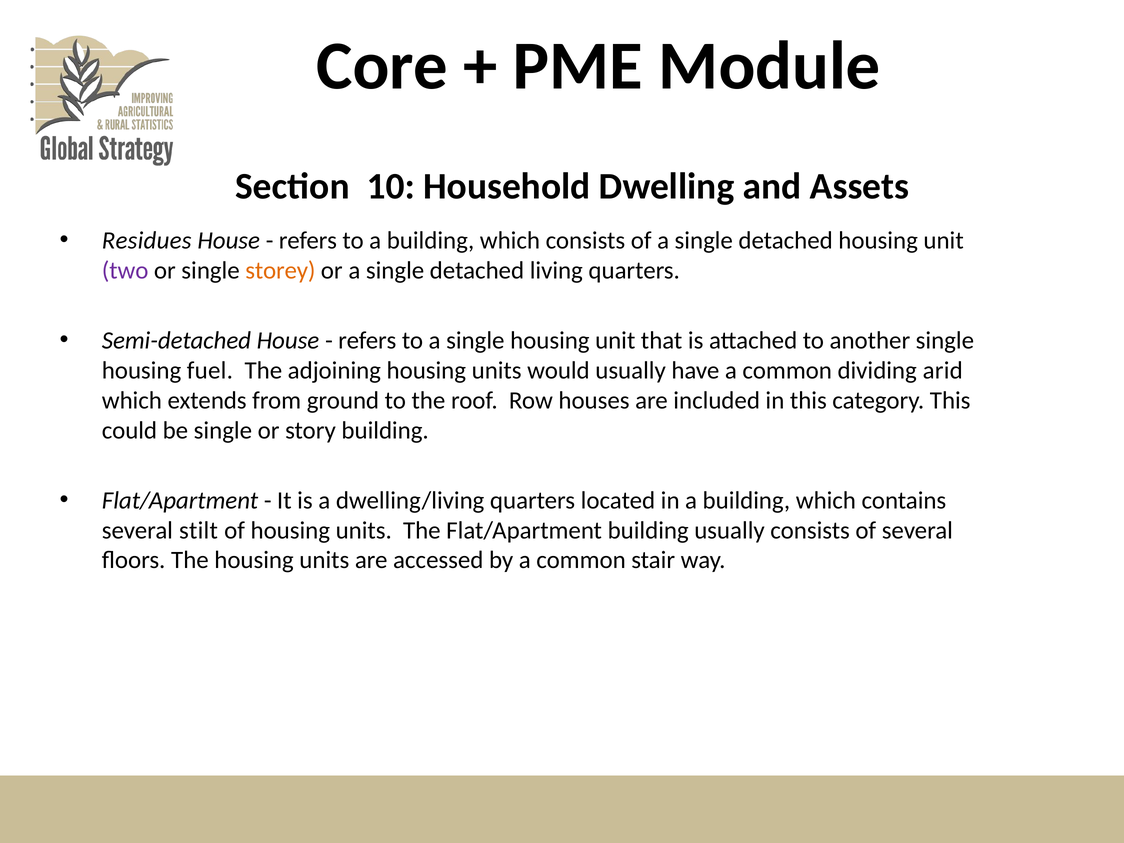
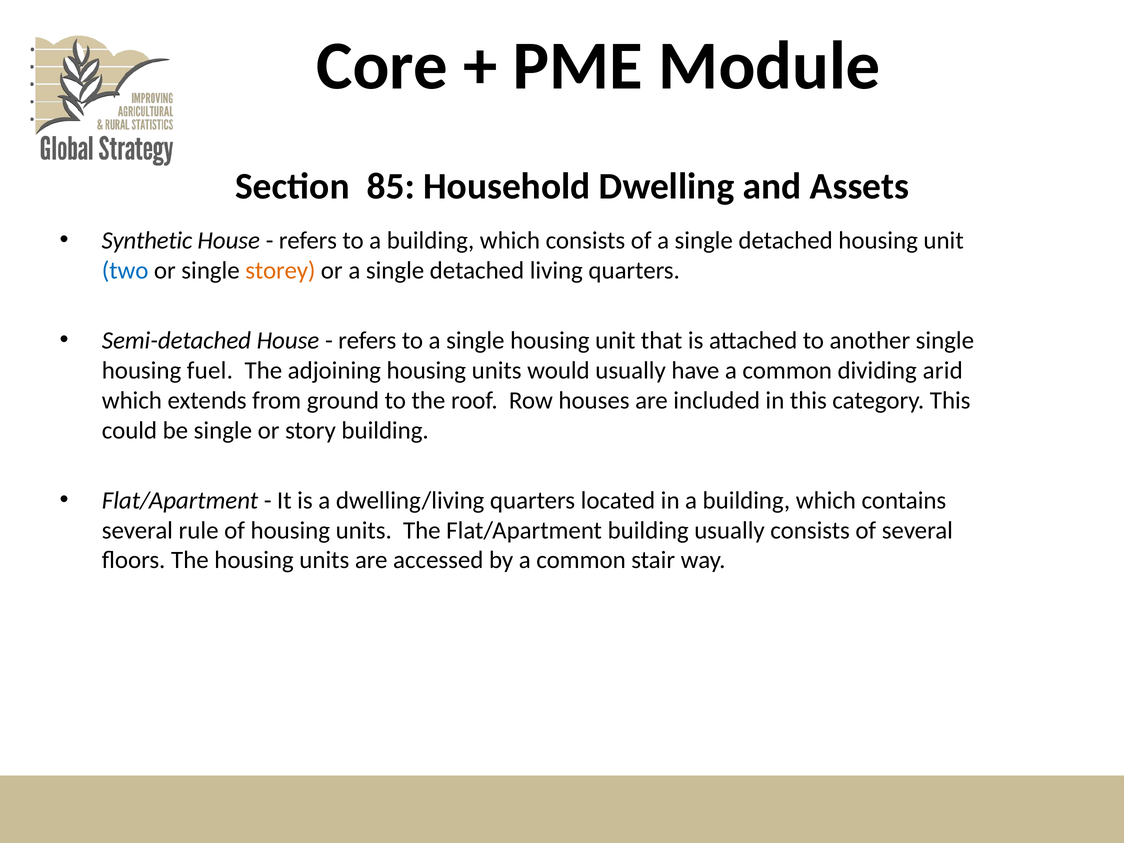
10: 10 -> 85 (391, 187)
Residues: Residues -> Synthetic (147, 241)
two colour: purple -> blue (125, 271)
stilt: stilt -> rule (199, 530)
